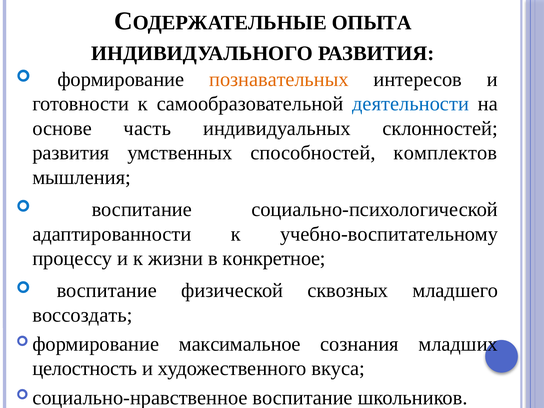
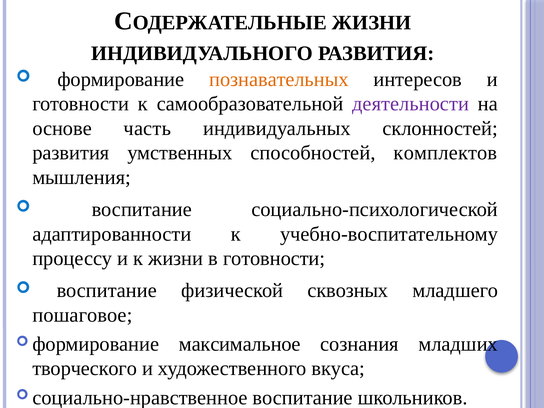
ОПЫТА: ОПЫТА -> ЖИЗНИ (372, 23)
деятельности colour: blue -> purple (411, 104)
в конкретное: конкретное -> готовности (274, 258)
воссоздать: воссоздать -> пошаговое (82, 315)
целостность: целостность -> творческого (85, 369)
